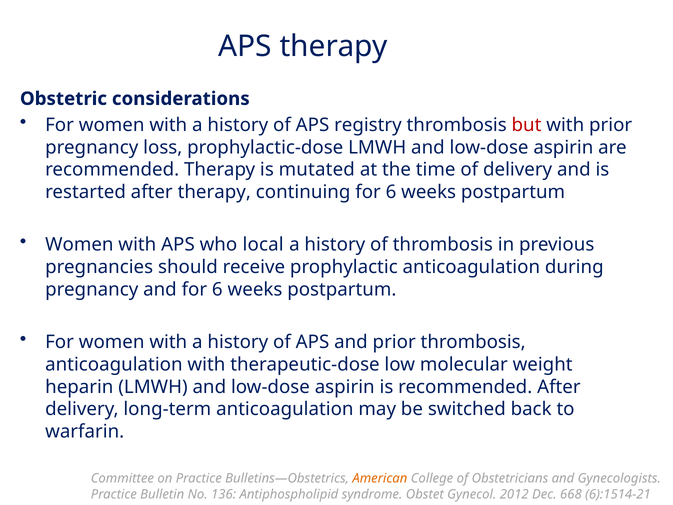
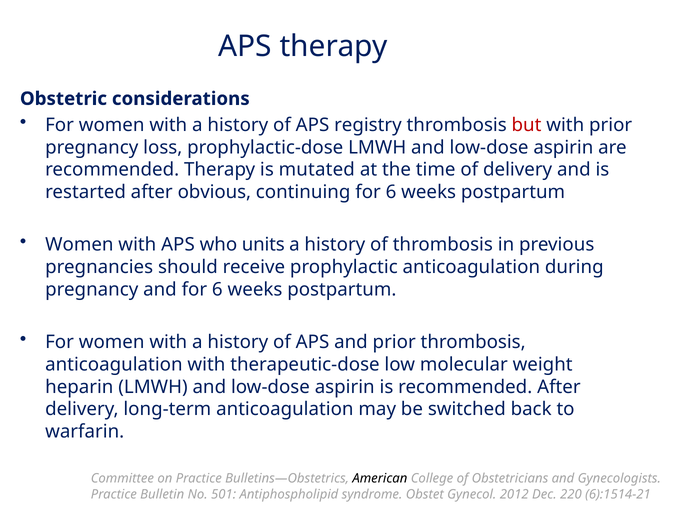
after therapy: therapy -> obvious (214, 192)
local: local -> units (263, 245)
American colour: orange -> black (380, 478)
136: 136 -> 501 (224, 494)
668: 668 -> 220 (571, 494)
